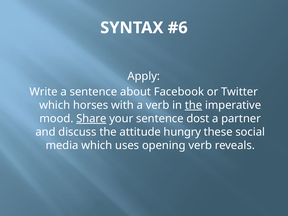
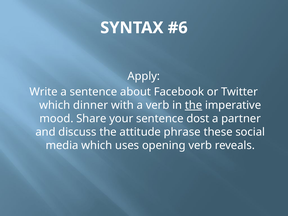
horses: horses -> dinner (91, 105)
Share underline: present -> none (91, 119)
hungry: hungry -> phrase (182, 132)
